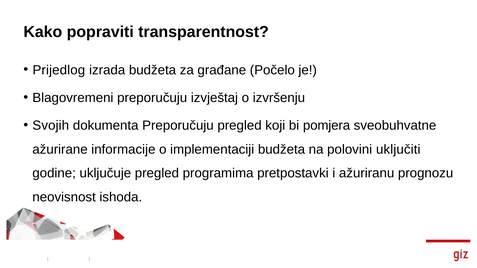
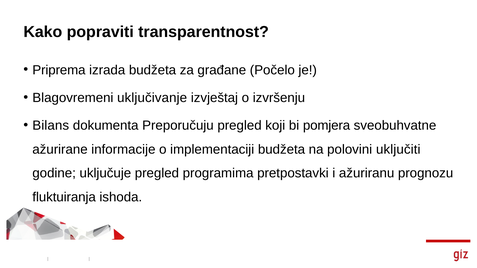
Prijedlog: Prijedlog -> Priprema (59, 70)
Blagovremeni preporučuju: preporučuju -> uključivanje (152, 98)
Svojih: Svojih -> Bilans (51, 126)
neovisnost: neovisnost -> fluktuiranja (64, 197)
